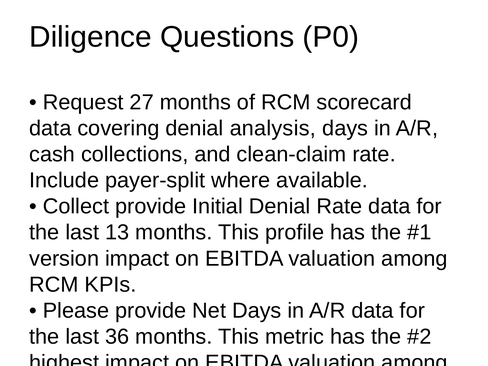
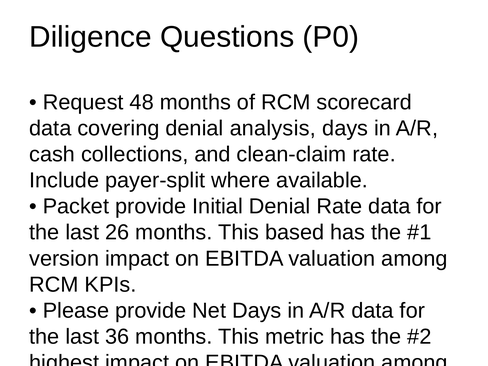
27: 27 -> 48 (142, 102)
Collect: Collect -> Packet (76, 206)
13: 13 -> 26 (117, 233)
profile: profile -> based (295, 233)
